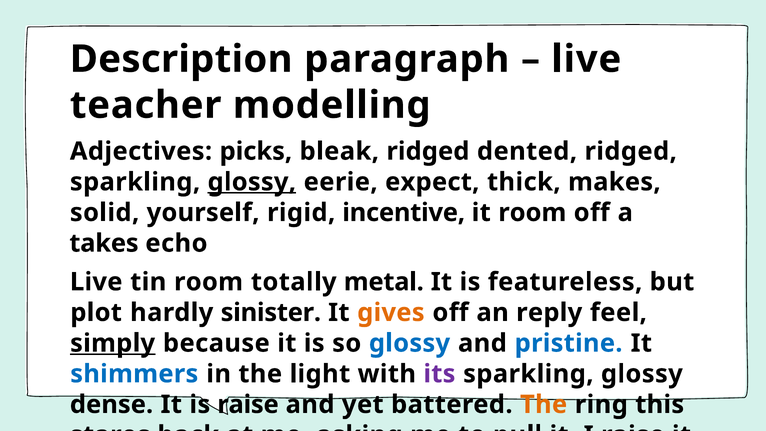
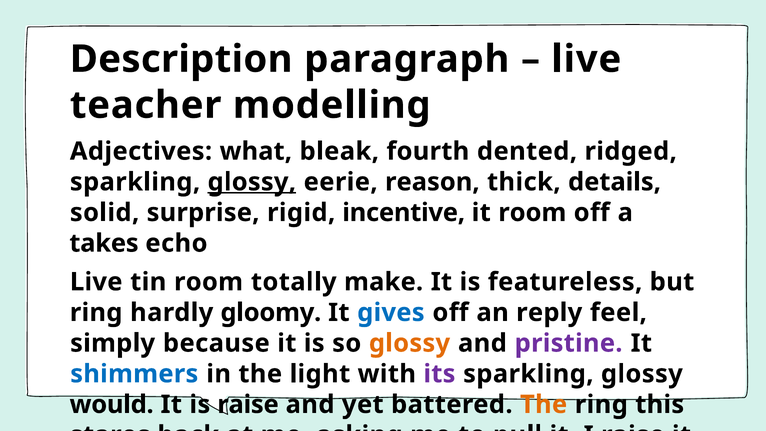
picks: picks -> what (256, 151)
bleak ridged: ridged -> fourth (428, 151)
expect: expect -> reason (432, 182)
makes: makes -> details (614, 182)
yourself: yourself -> surprise (203, 213)
metal: metal -> make (384, 282)
plot: plot -> ring (96, 312)
sinister: sinister -> gloomy (271, 312)
gives colour: orange -> blue (391, 312)
simply underline: present -> none (113, 343)
glossy colour: blue -> orange (409, 343)
pristine colour: blue -> purple (569, 343)
dense: dense -> would (112, 404)
